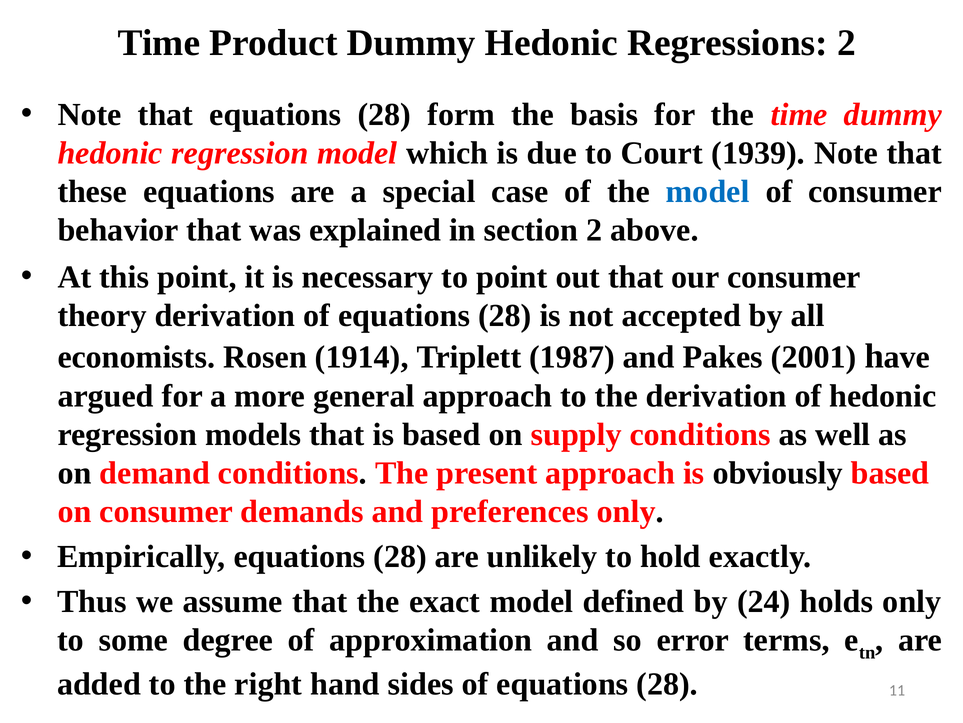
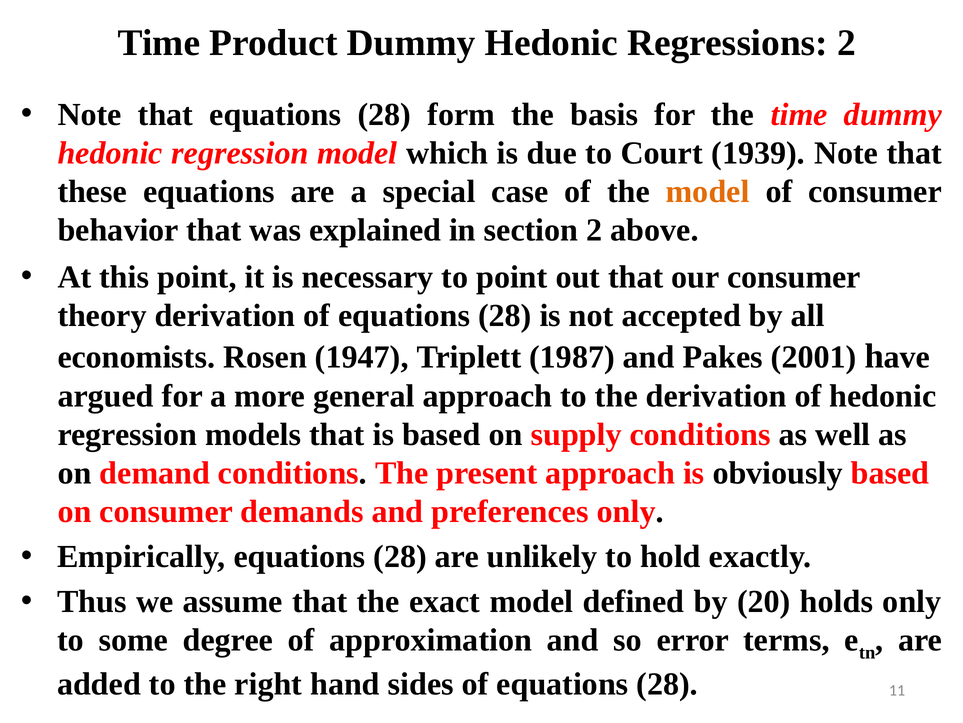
model colour: blue -> orange (708, 191)
1914: 1914 -> 1947 (362, 357)
24: 24 -> 20 (764, 601)
